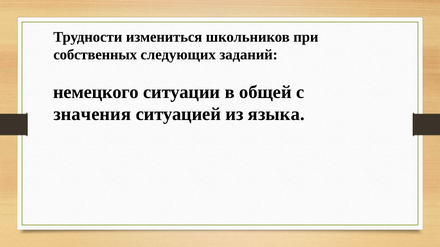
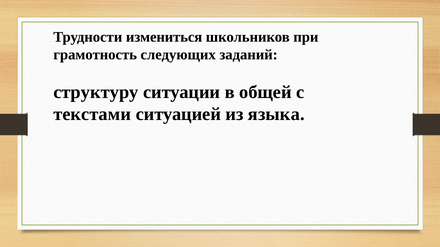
собственных: собственных -> грамотность (95, 55)
немецкого: немецкого -> структуру (96, 92)
значения: значения -> текстами (92, 114)
